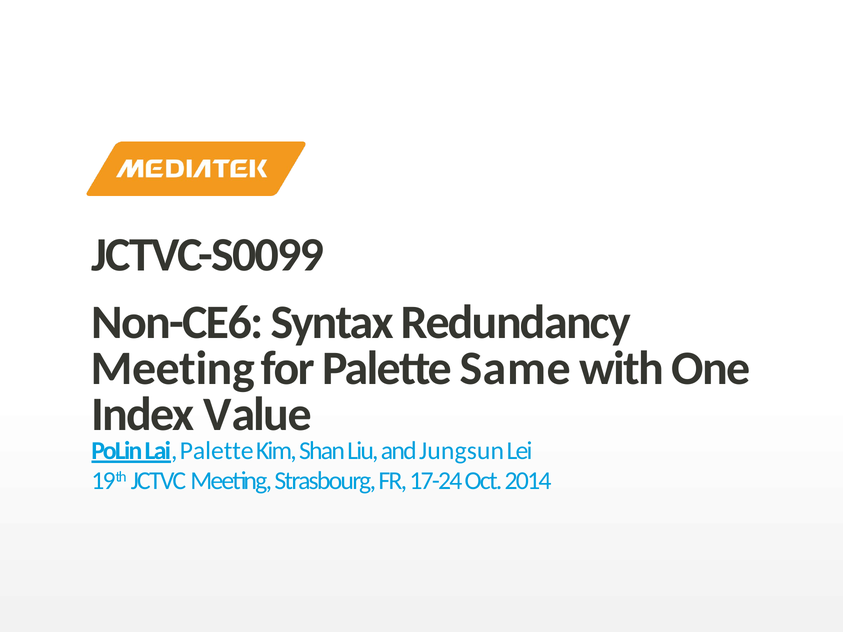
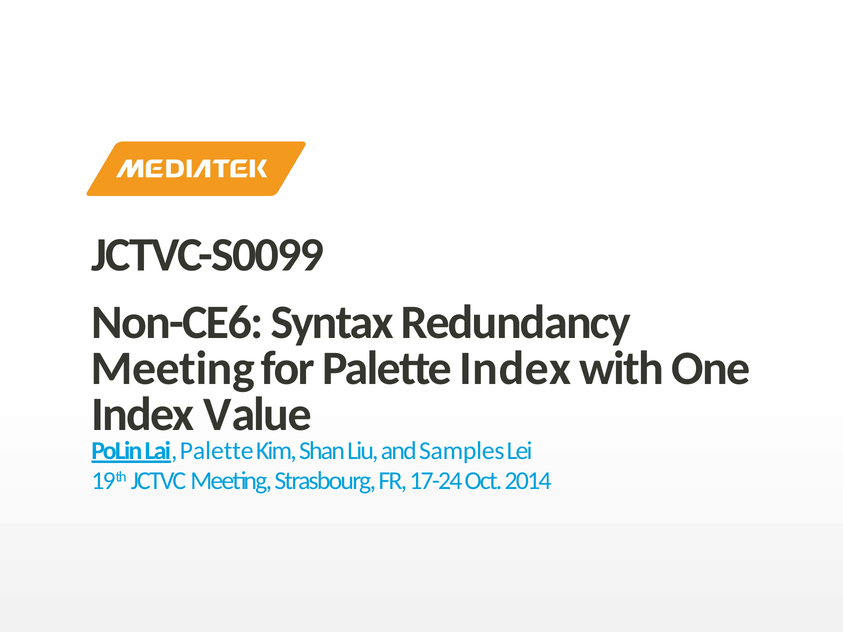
Palette Same: Same -> Index (515, 369)
Jungsun: Jungsun -> Samples (462, 451)
